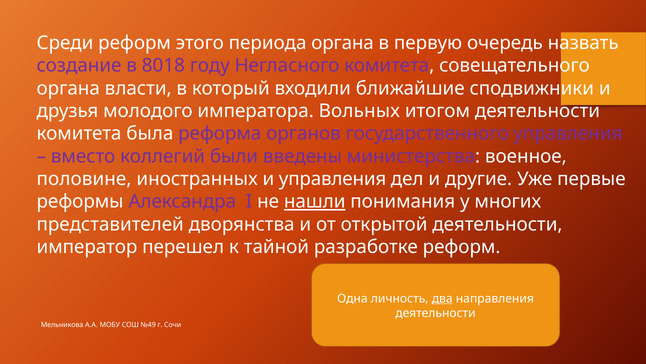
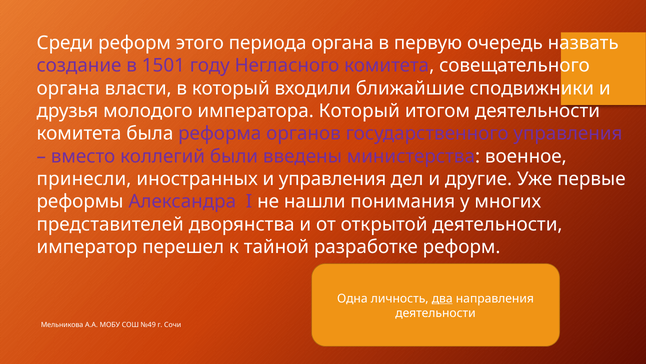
8018: 8018 -> 1501 (163, 66)
императора Вольных: Вольных -> Который (359, 111)
половине: половине -> принесли (84, 179)
нашли underline: present -> none (315, 201)
